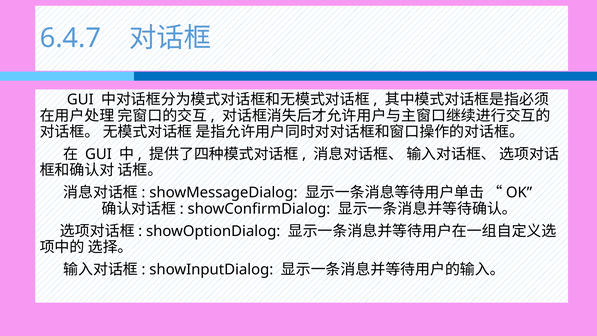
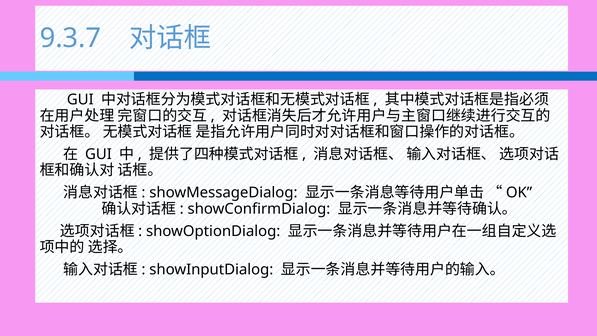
6.4.7: 6.4.7 -> 9.3.7 (70, 38)
